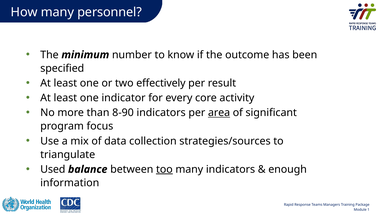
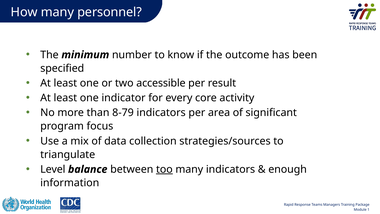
effectively: effectively -> accessible (161, 83)
8-90: 8-90 -> 8-79 (123, 113)
area underline: present -> none (219, 113)
Used: Used -> Level (53, 169)
